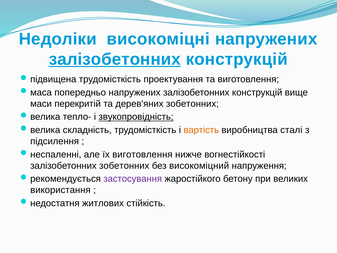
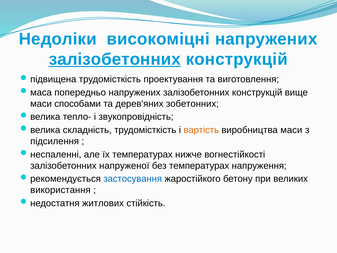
перекритій: перекритій -> способами (78, 104)
звукопровідність underline: present -> none (136, 117)
виробництва сталі: сталі -> маси (291, 130)
їх виготовлення: виготовлення -> температурах (142, 154)
залізобетонних зобетонних: зобетонних -> напруженої (124, 166)
без високоміцний: високоміцний -> температурах (199, 166)
застосування colour: purple -> blue (133, 179)
